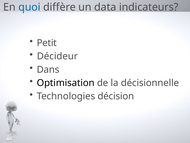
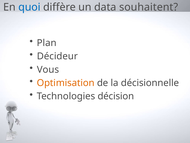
indicateurs: indicateurs -> souhaitent (149, 7)
Petit: Petit -> Plan (47, 43)
Dans: Dans -> Vous (48, 69)
Optimisation colour: black -> orange (66, 83)
